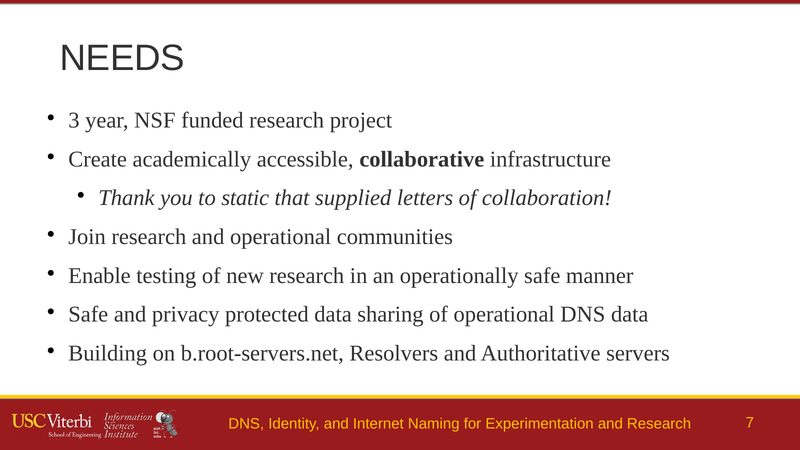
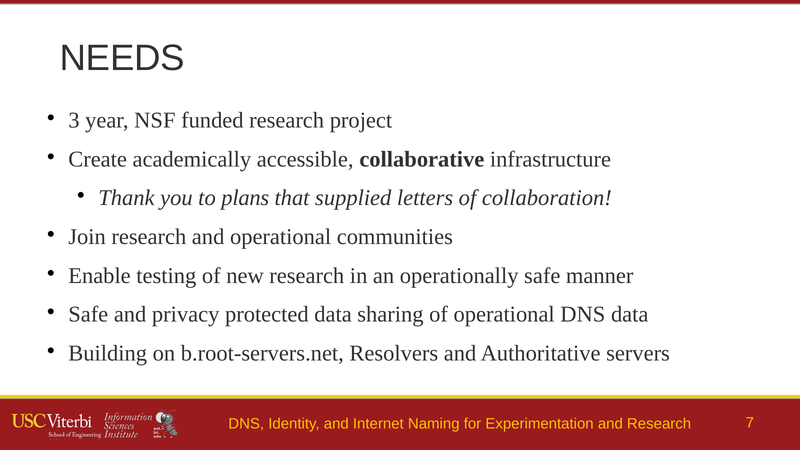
static: static -> plans (245, 198)
